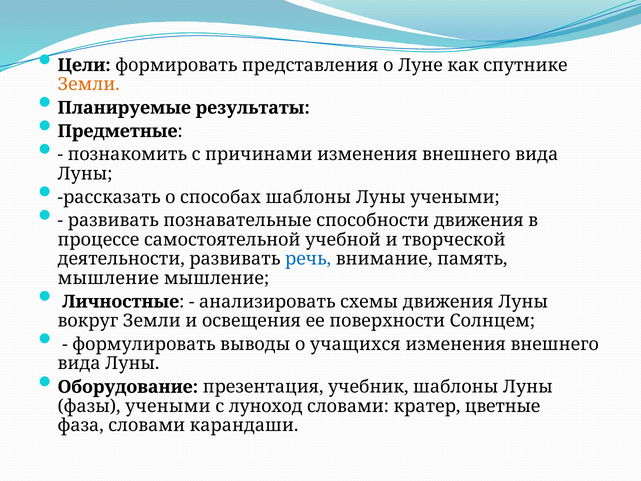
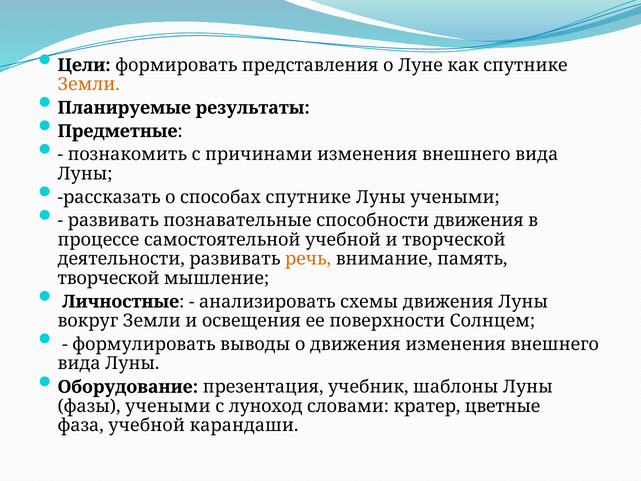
способах шаблоны: шаблоны -> спутнике (308, 197)
речь colour: blue -> orange (308, 259)
мышление: мышление -> творческой (109, 278)
о учащихся: учащихся -> движения (355, 344)
фаза словами: словами -> учебной (147, 425)
